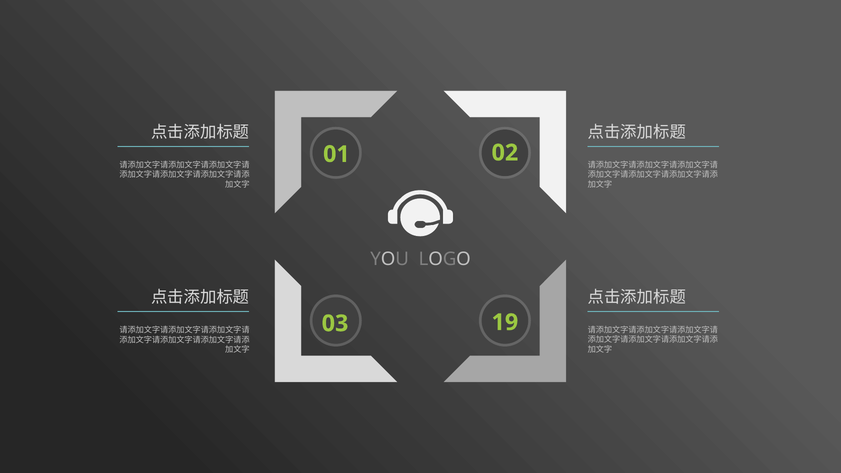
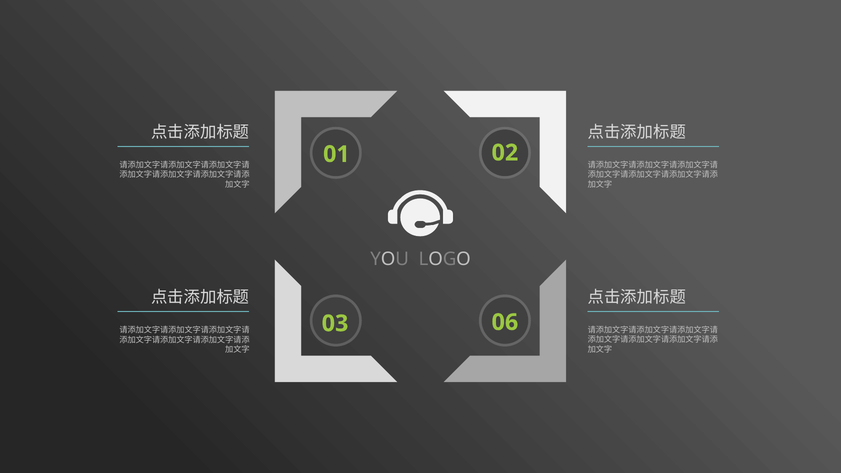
19: 19 -> 06 (505, 322)
